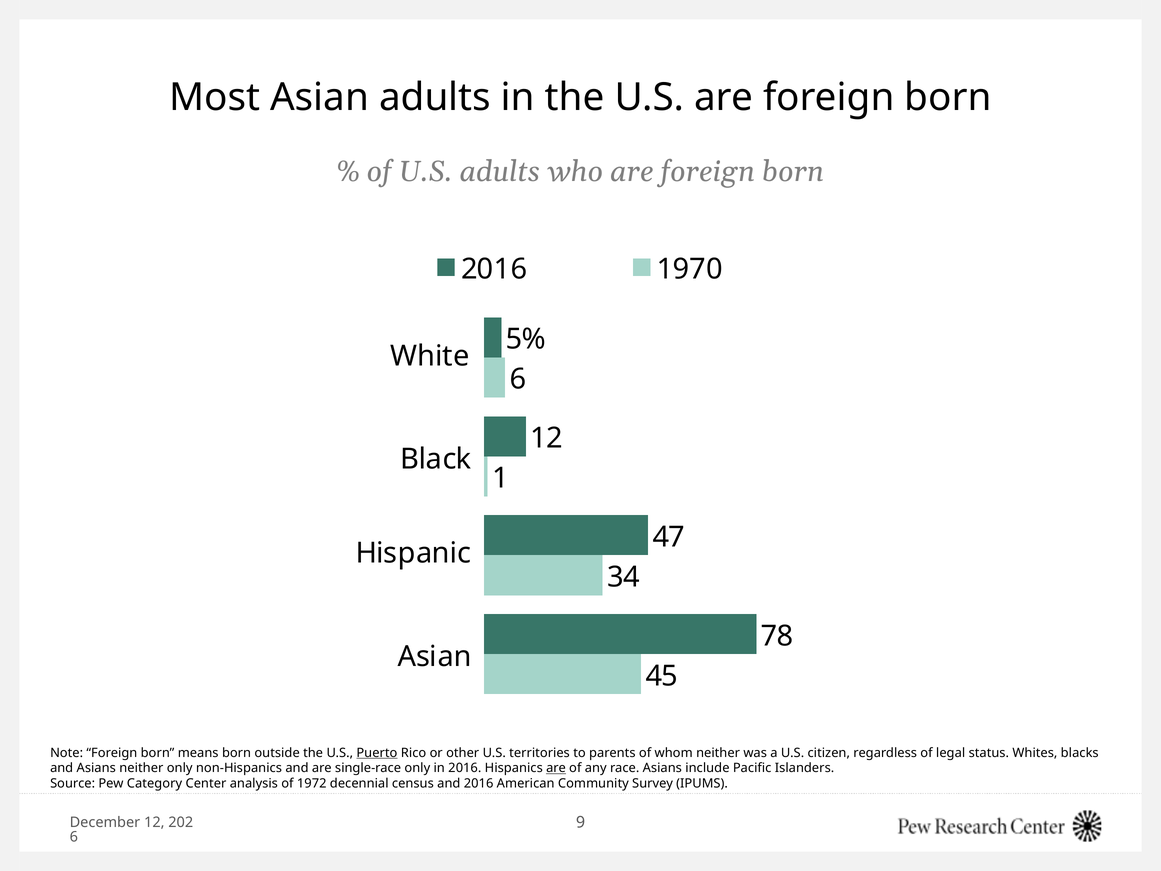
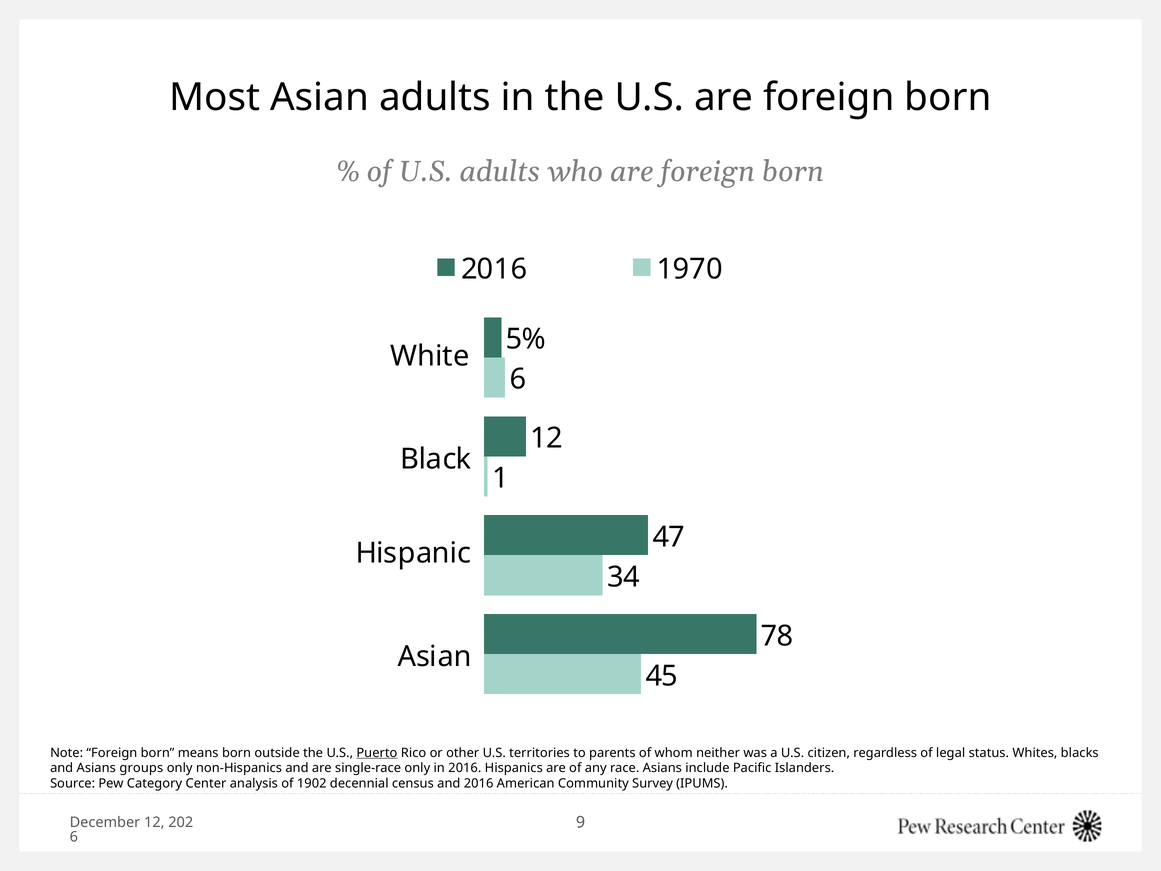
Asians neither: neither -> groups (141, 768)
are underline: present -> none (556, 768)
1972: 1972 -> 1902 (312, 783)
